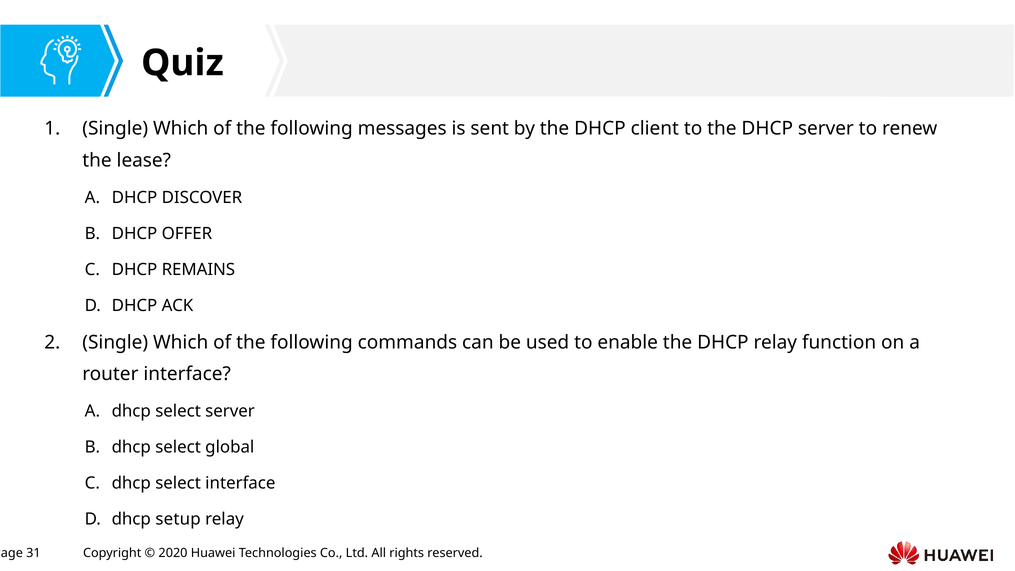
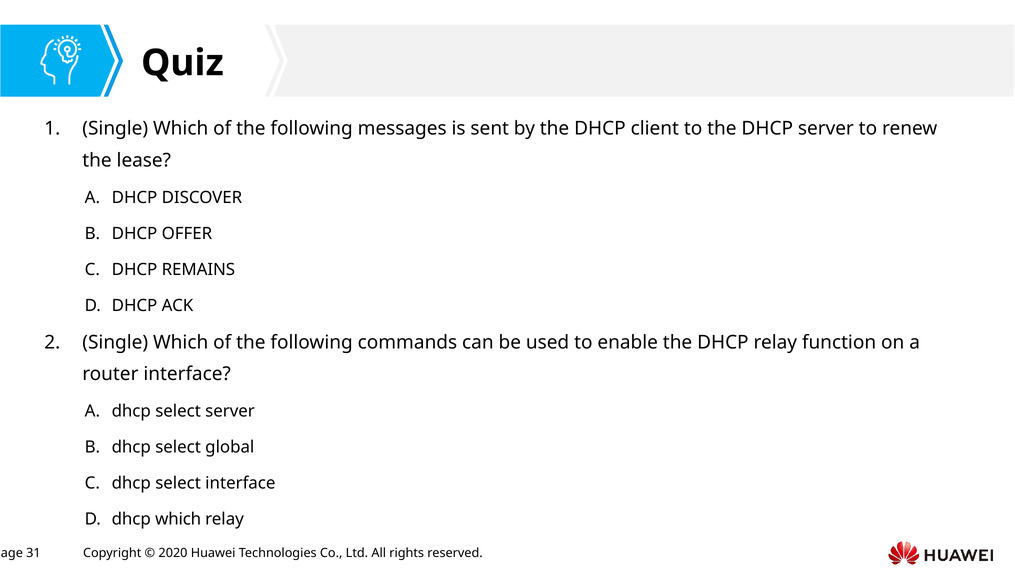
dhcp setup: setup -> which (178, 519)
